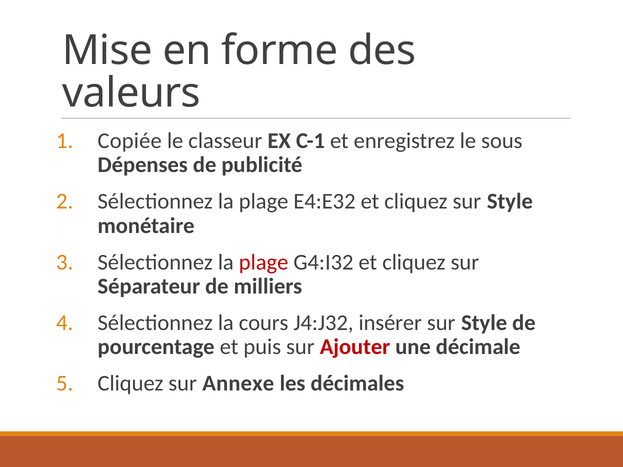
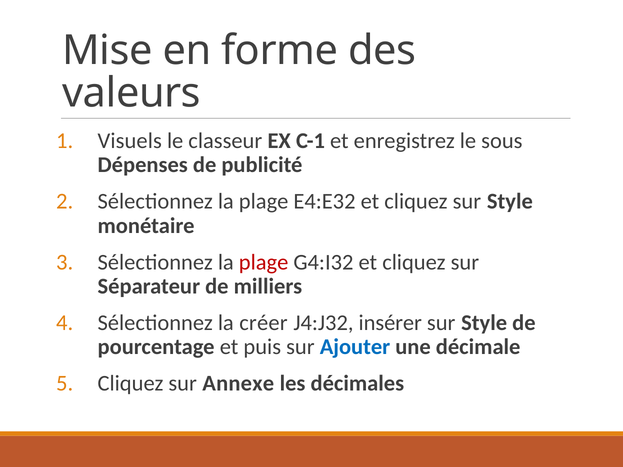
Copiée: Copiée -> Visuels (130, 141)
cours: cours -> créer (263, 323)
Ajouter colour: red -> blue (355, 347)
